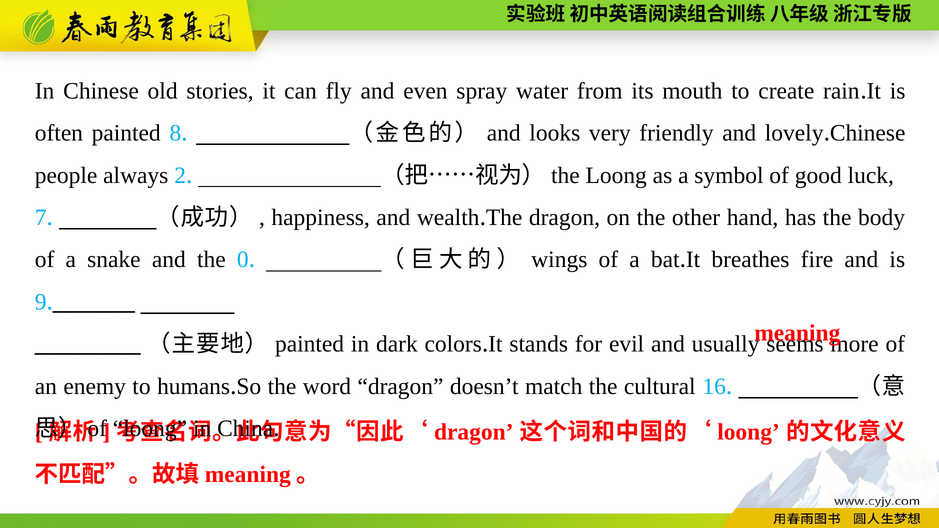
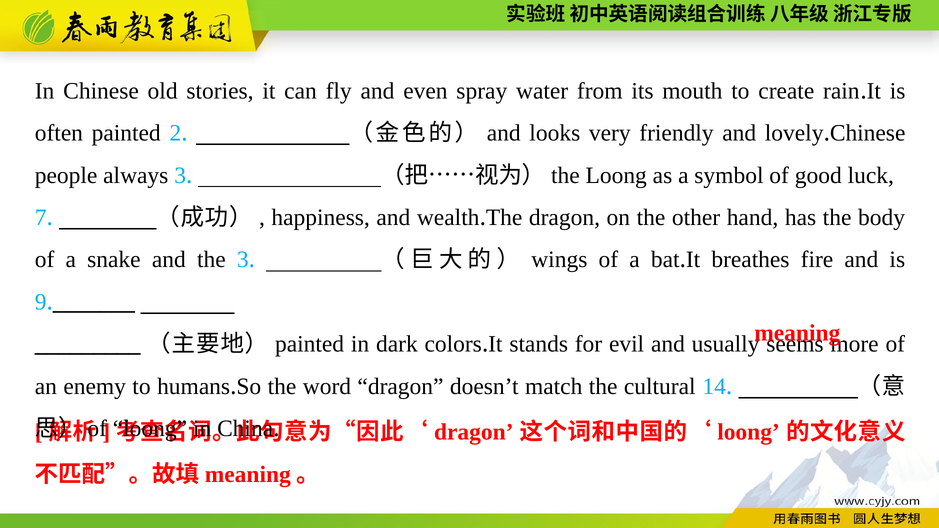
8: 8 -> 2 (175, 133)
always 2: 2 -> 3 (180, 175)
the 0: 0 -> 3 (243, 260)
16: 16 -> 14 (714, 387)
